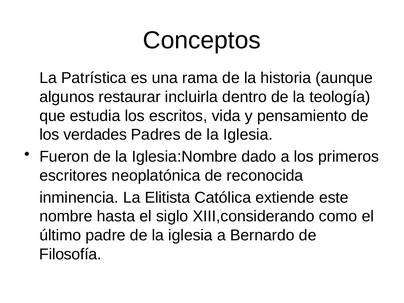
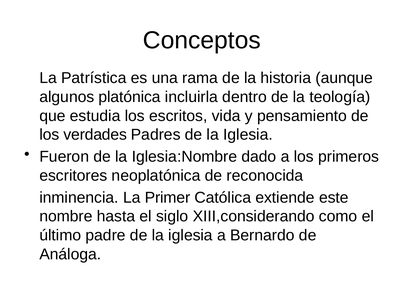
restaurar: restaurar -> platónica (130, 97)
Elitista: Elitista -> Primer (168, 198)
Filosofía: Filosofía -> Análoga (70, 254)
